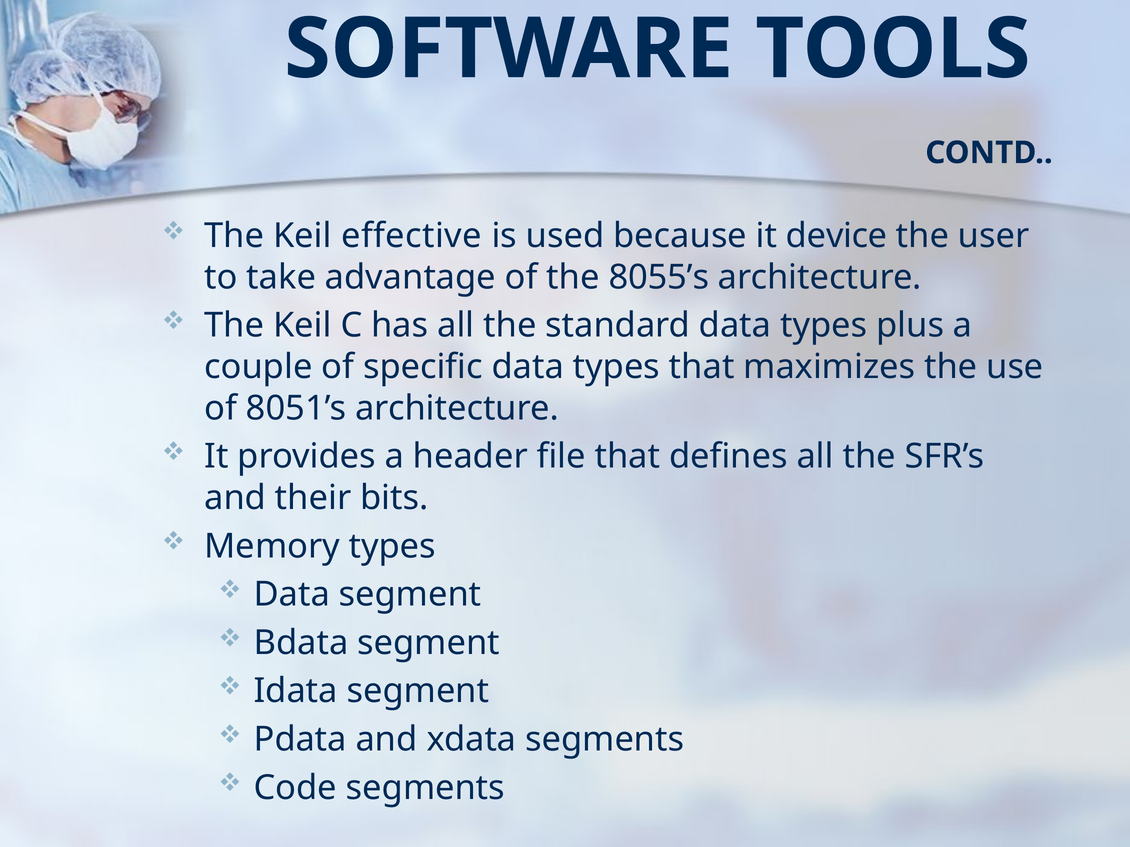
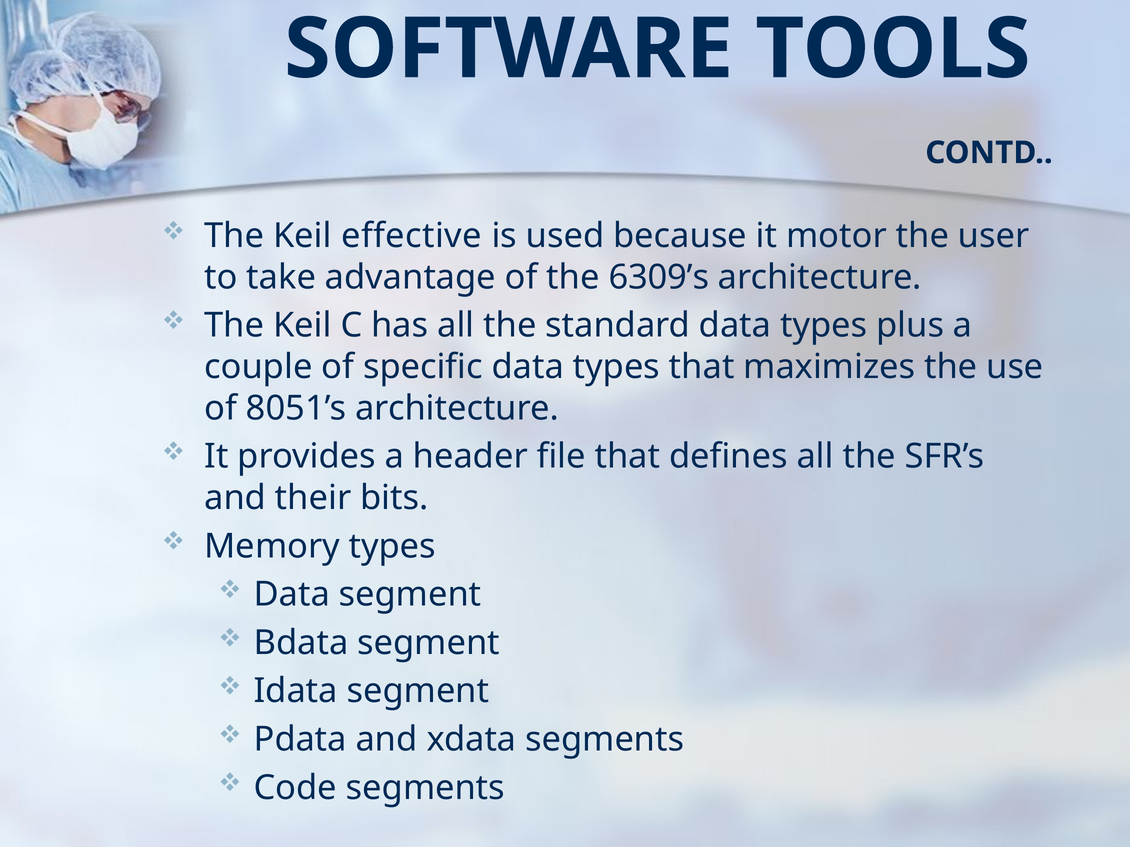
device: device -> motor (837, 236)
8055’s: 8055’s -> 6309’s (659, 277)
